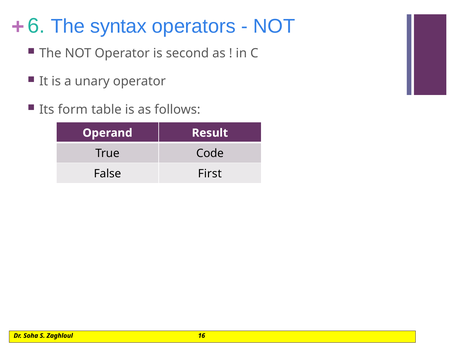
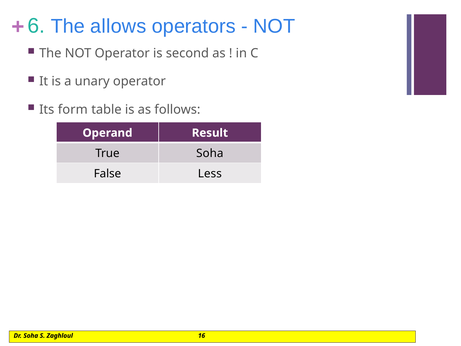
syntax: syntax -> allows (118, 26)
True Code: Code -> Soha (210, 153)
First: First -> Less (210, 173)
